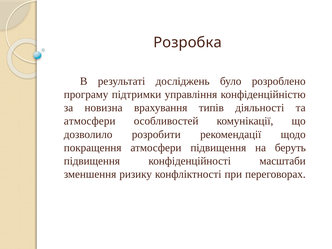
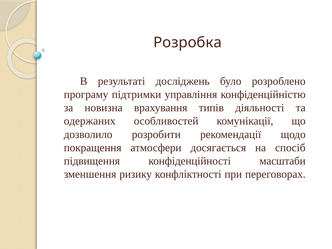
атмосфери: атмосфери -> одержаних (90, 121)
атмосфери підвищення: підвищення -> досягається (218, 148)
беруть: беруть -> спосіб (290, 148)
